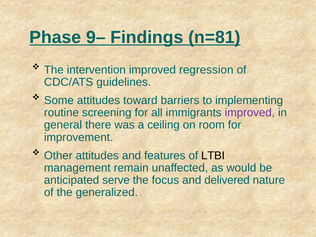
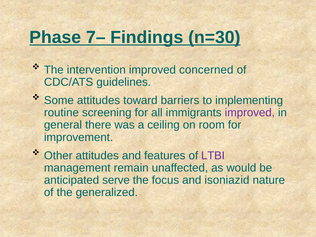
9–: 9– -> 7– (96, 37)
n=81: n=81 -> n=30 (214, 37)
regression: regression -> concerned (206, 70)
LTBI colour: black -> purple (213, 156)
delivered: delivered -> isoniazid (227, 180)
